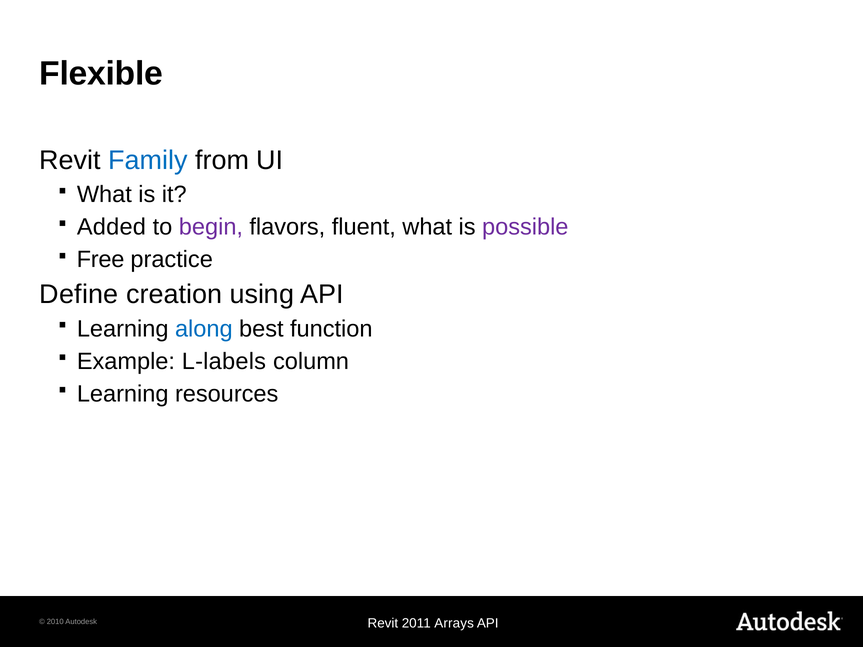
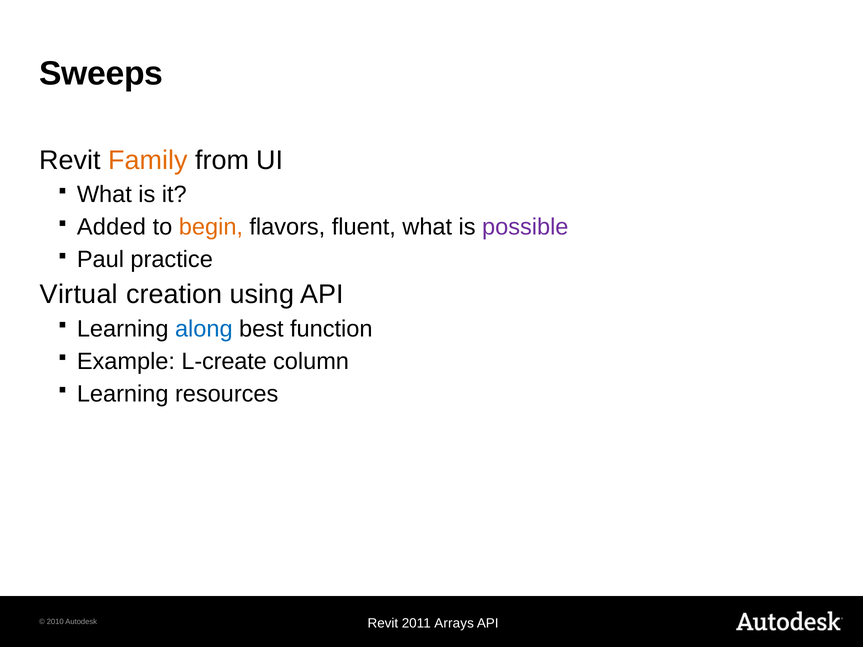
Flexible: Flexible -> Sweeps (101, 74)
Family colour: blue -> orange (148, 160)
begin colour: purple -> orange (211, 227)
Free: Free -> Paul (100, 260)
Define: Define -> Virtual (79, 295)
L-labels: L-labels -> L-create (224, 361)
